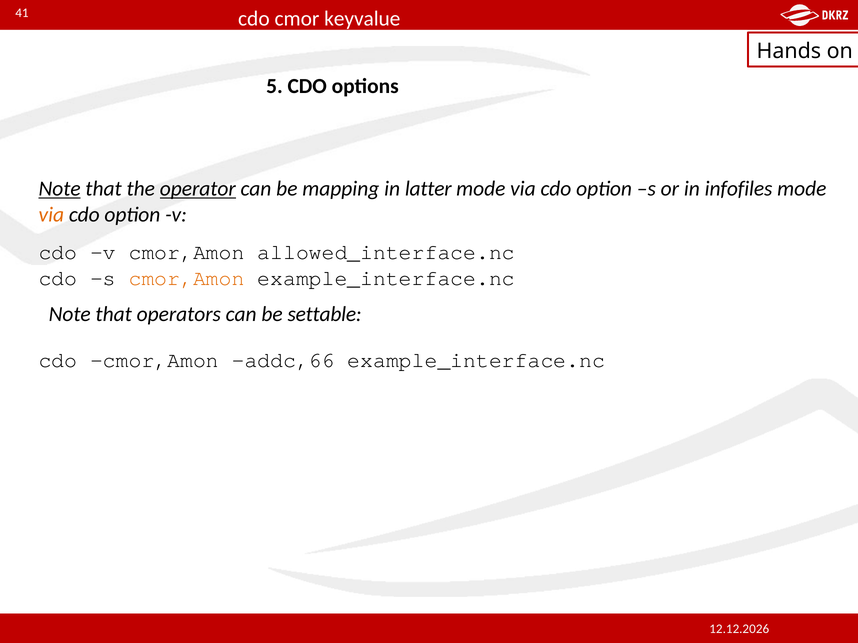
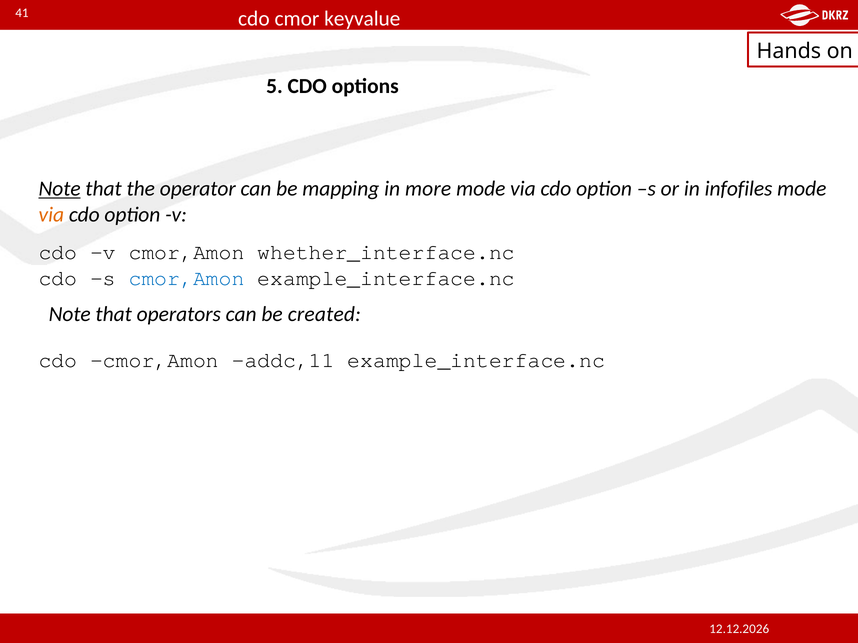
operator underline: present -> none (198, 189)
latter: latter -> more (428, 189)
allowed_interface.nc: allowed_interface.nc -> whether_interface.nc (386, 252)
cmor,Amon colour: orange -> blue (187, 278)
settable: settable -> created (324, 314)
addc,66: addc,66 -> addc,11 (283, 361)
